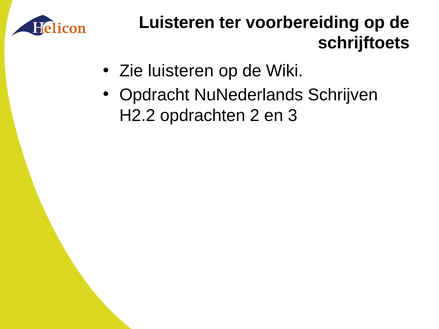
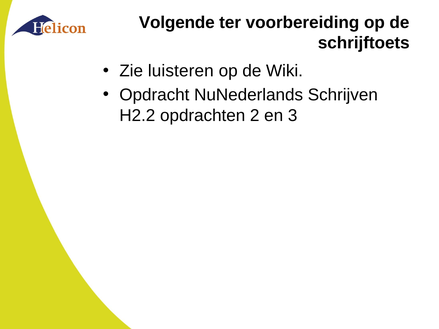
Luisteren: Luisteren -> Volgende (177, 22)
